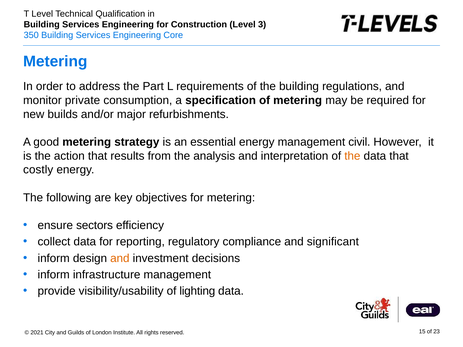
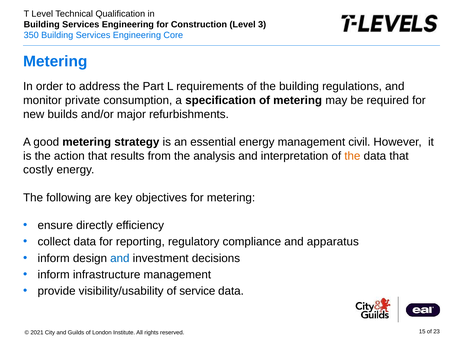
sectors: sectors -> directly (94, 225)
significant: significant -> apparatus (333, 242)
and colour: orange -> blue (120, 258)
lighting: lighting -> service (197, 291)
